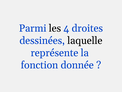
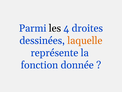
laquelle colour: black -> orange (85, 40)
